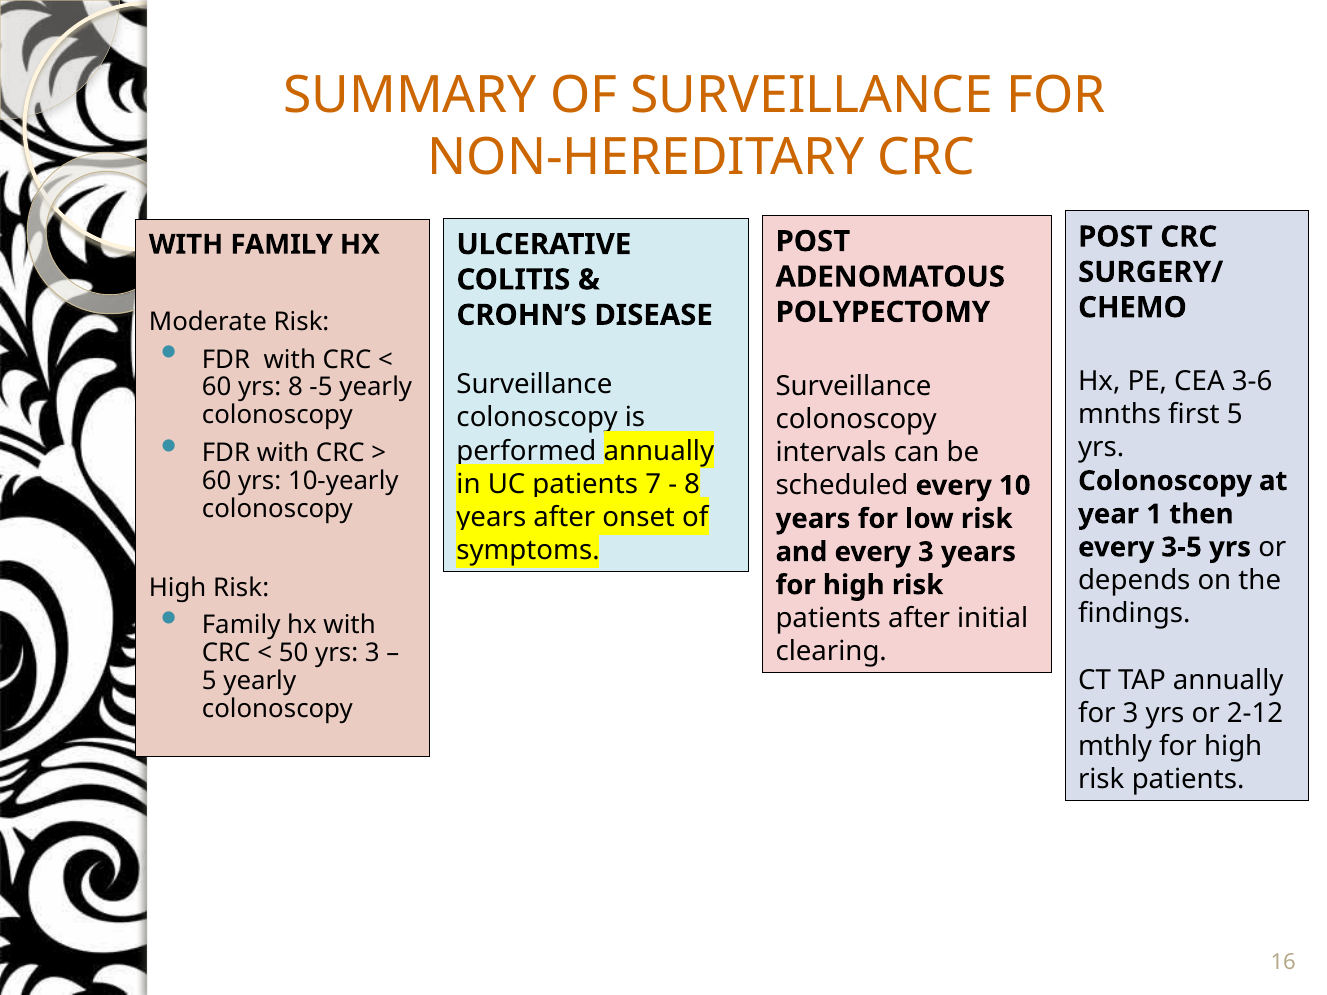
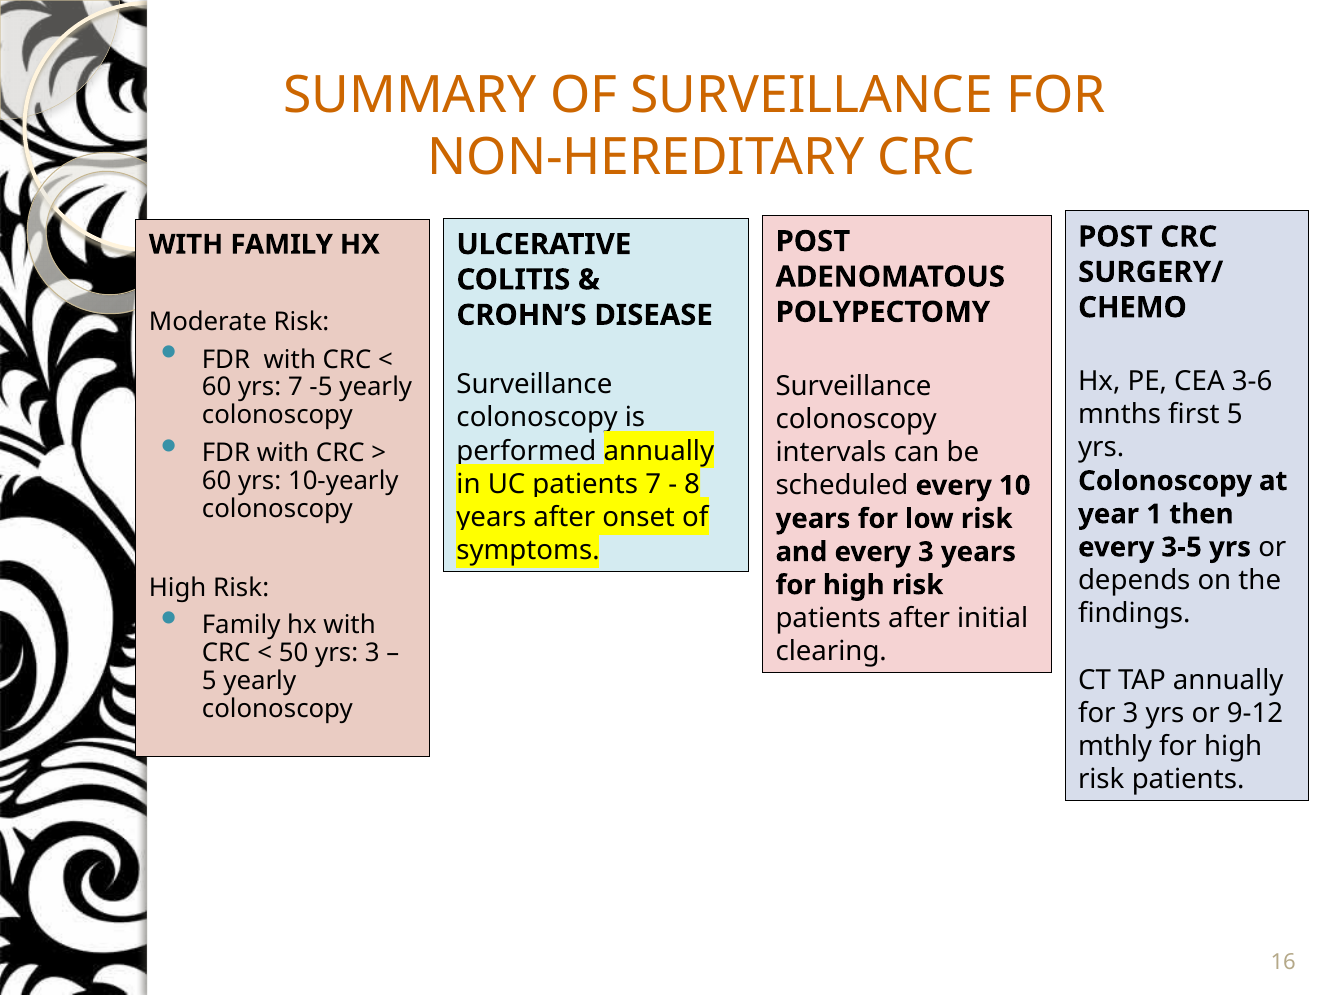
yrs 8: 8 -> 7 (295, 387)
2-12: 2-12 -> 9-12 (1255, 713)
